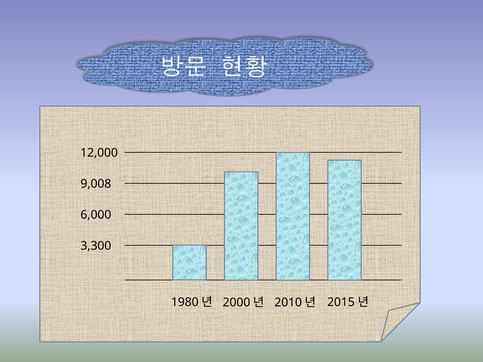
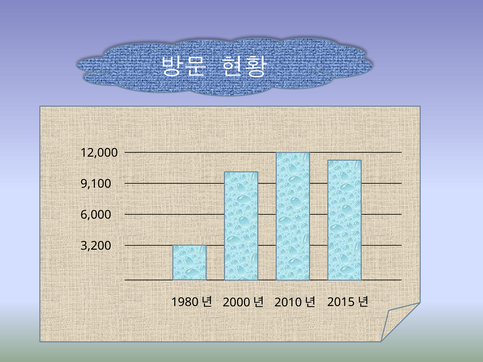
9,008: 9,008 -> 9,100 (96, 184)
3,300: 3,300 -> 3,200 (96, 246)
